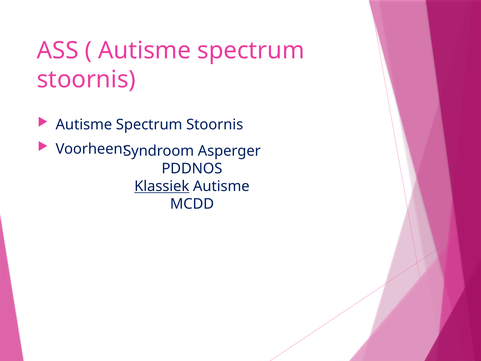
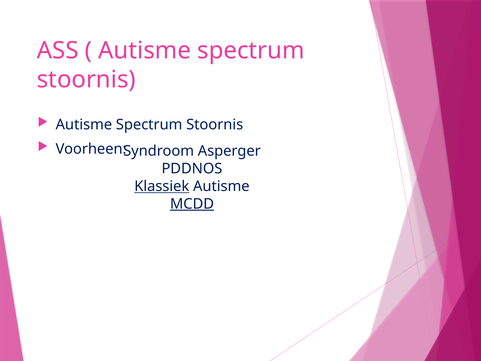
MCDD underline: none -> present (192, 204)
